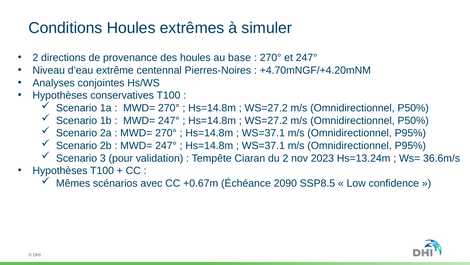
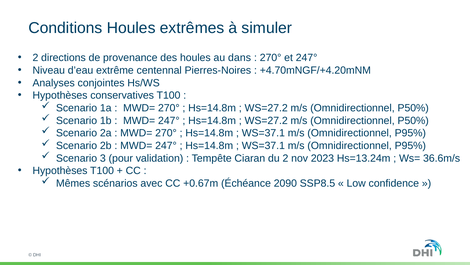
base: base -> dans (240, 58)
